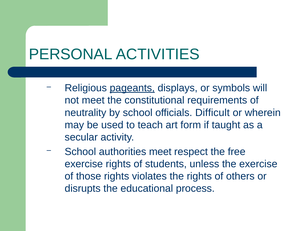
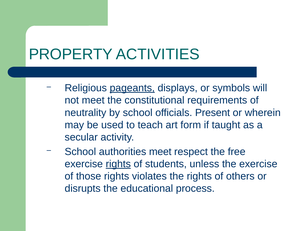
PERSONAL: PERSONAL -> PROPERTY (71, 54)
Difficult: Difficult -> Present (213, 113)
rights underline: none -> present (118, 164)
